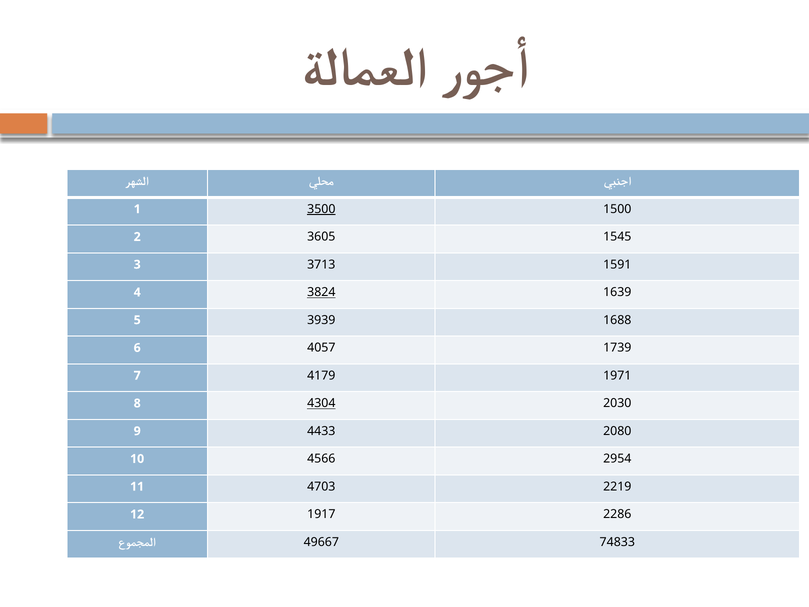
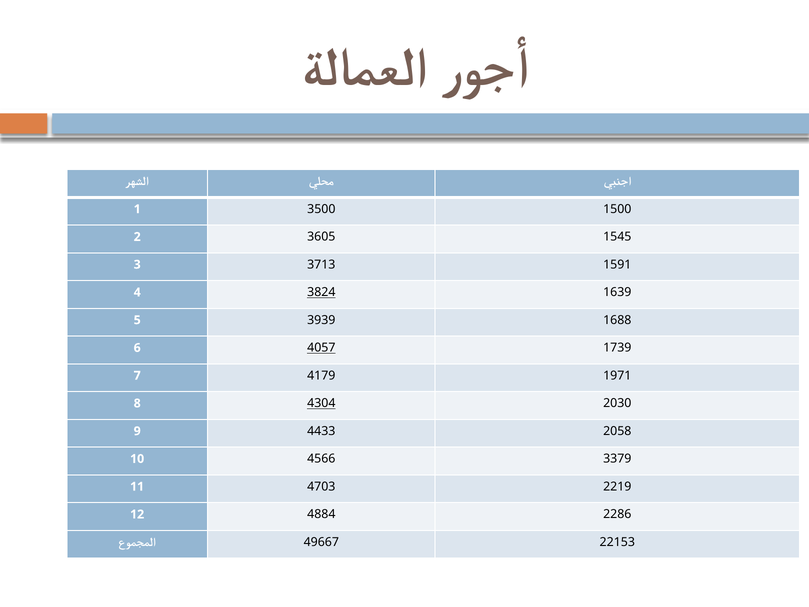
3500 underline: present -> none (321, 209)
4057 underline: none -> present (321, 348)
2080: 2080 -> 2058 (617, 431)
2954: 2954 -> 3379 (617, 459)
1917: 1917 -> 4884 (321, 514)
74833: 74833 -> 22153 (617, 542)
